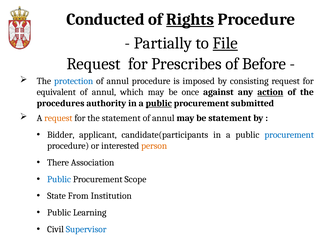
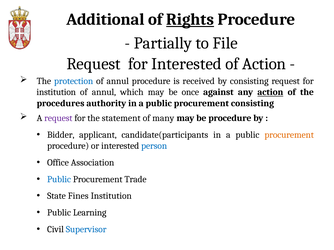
Conducted: Conducted -> Additional (105, 19)
File underline: present -> none (225, 43)
for Prescribes: Prescribes -> Interested (186, 64)
of Before: Before -> Action (264, 64)
imposed: imposed -> received (199, 81)
equivalent: equivalent -> institution (56, 92)
public underline: present -> none (159, 104)
procurement submitted: submitted -> consisting (252, 104)
request colour: orange -> purple (58, 118)
annul: annul -> many (163, 118)
be statement: statement -> procedure (230, 118)
procurement colour: blue -> orange (289, 135)
person colour: orange -> blue (154, 146)
There: There -> Office (58, 163)
Scope: Scope -> Trade (135, 180)
From: From -> Fines (78, 196)
